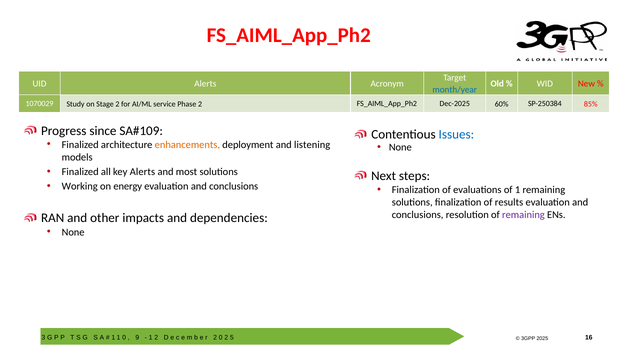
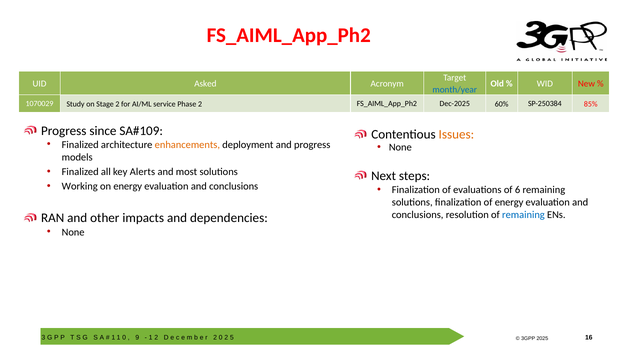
UID Alerts: Alerts -> Asked (205, 84)
Issues colour: blue -> orange (456, 135)
and listening: listening -> progress (312, 145)
of 1: 1 -> 6 (518, 190)
of results: results -> energy (509, 202)
remaining colour: purple -> blue (523, 215)
